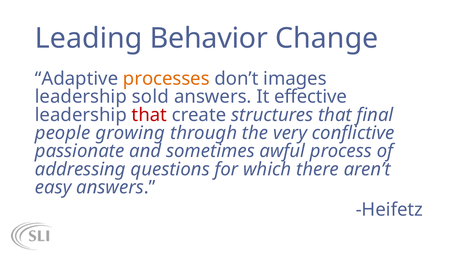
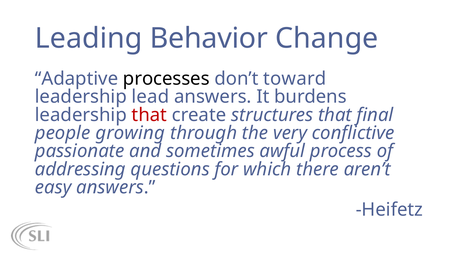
processes colour: orange -> black (166, 79)
images: images -> toward (295, 79)
sold: sold -> lead (150, 97)
effective: effective -> burdens (310, 97)
